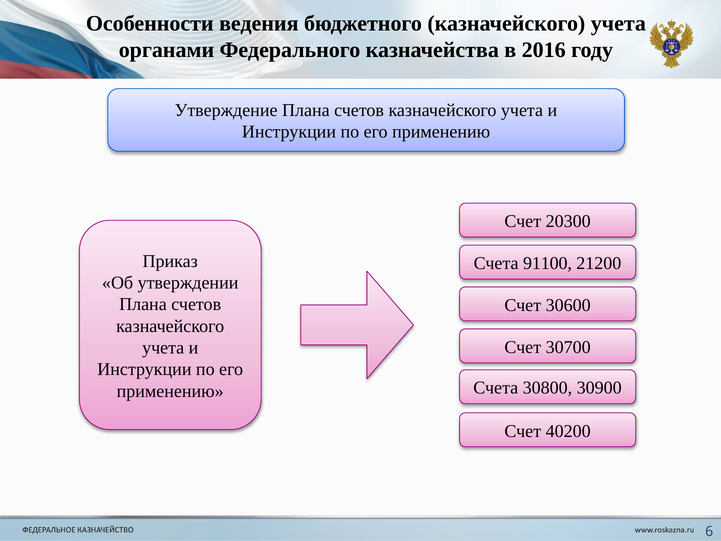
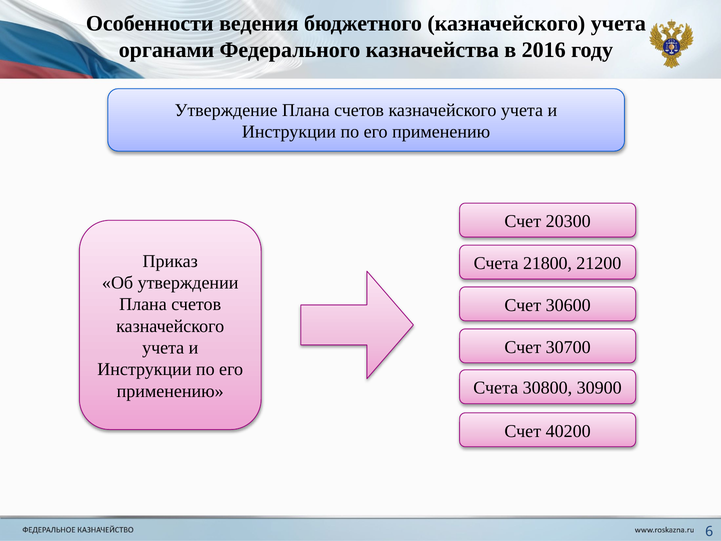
91100: 91100 -> 21800 (548, 263)
